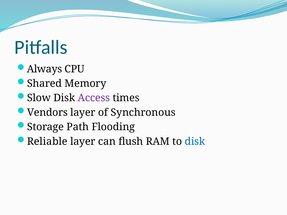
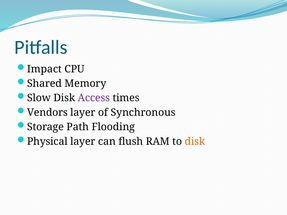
Always: Always -> Impact (44, 69)
Reliable: Reliable -> Physical (47, 142)
disk colour: blue -> orange (195, 142)
